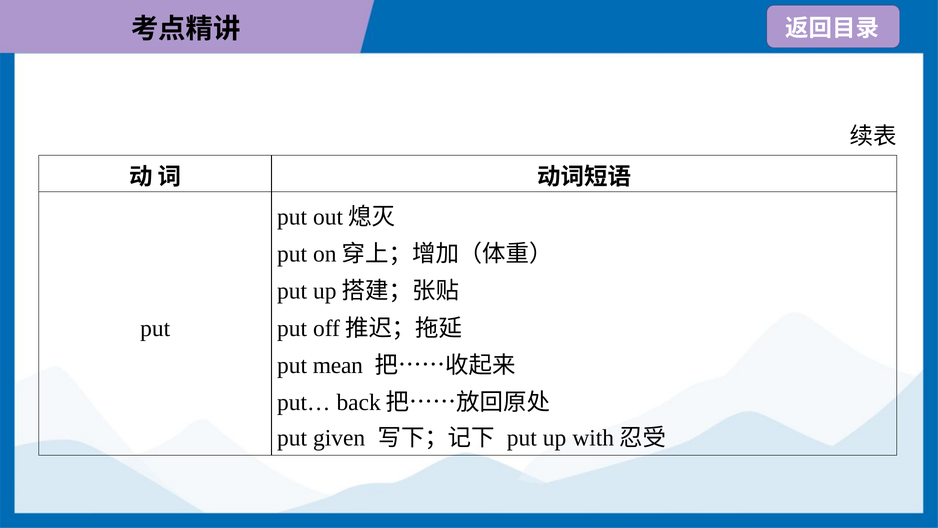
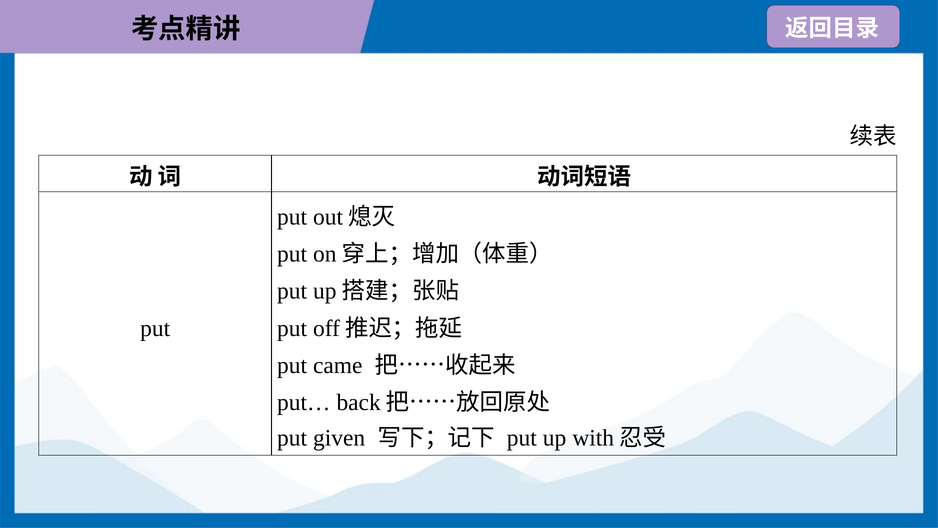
mean: mean -> came (338, 365)
